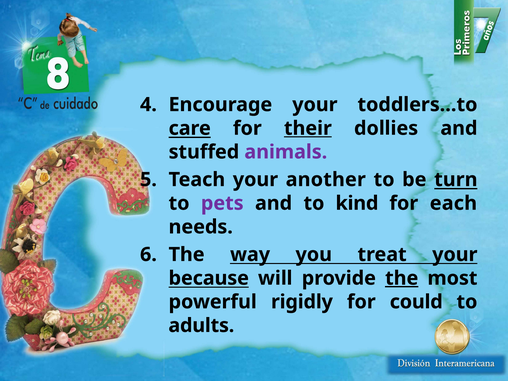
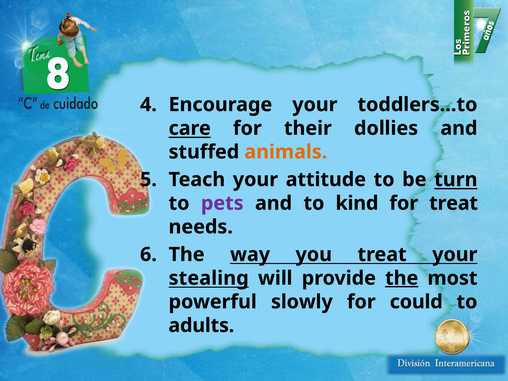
their underline: present -> none (308, 128)
animals colour: purple -> orange (286, 152)
another: another -> attitude (326, 180)
for each: each -> treat (454, 203)
because: because -> stealing (209, 278)
rigidly: rigidly -> slowly (302, 302)
